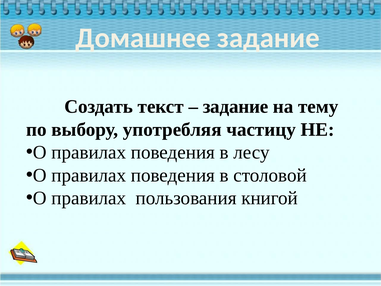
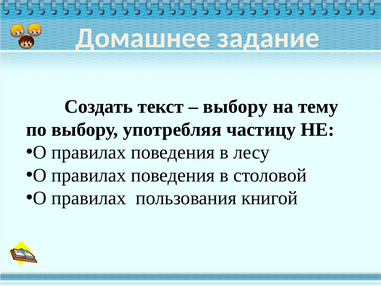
задание: задание -> выбору (235, 106)
